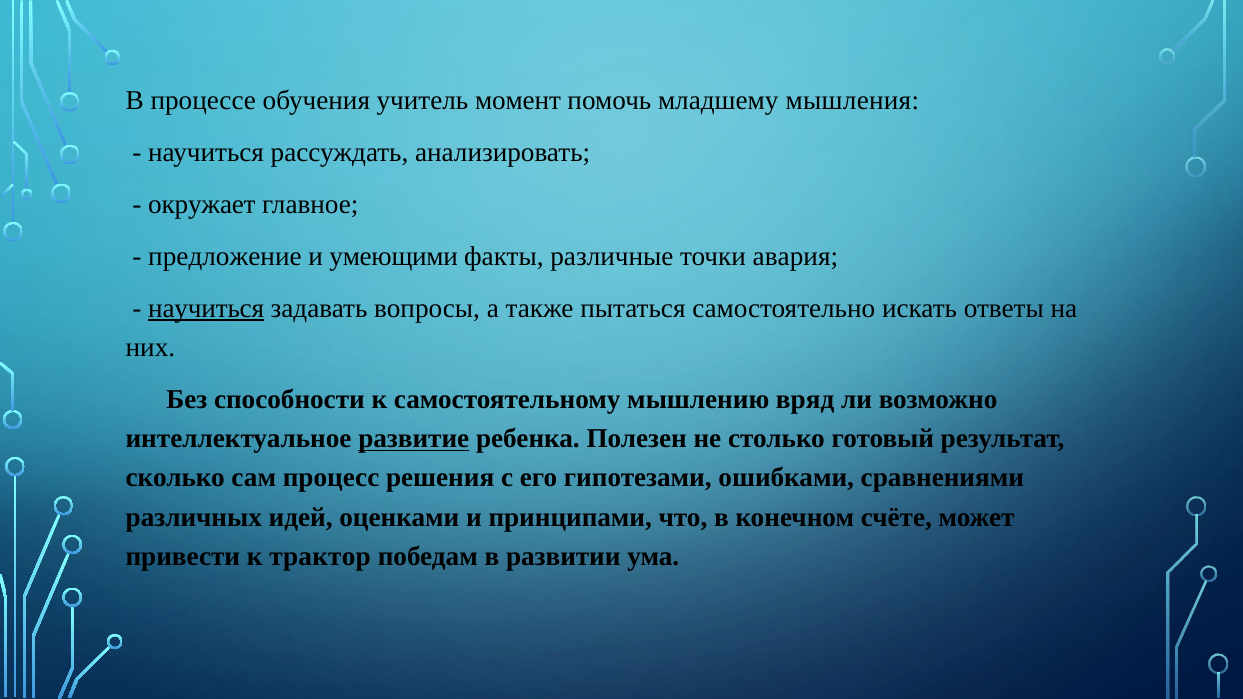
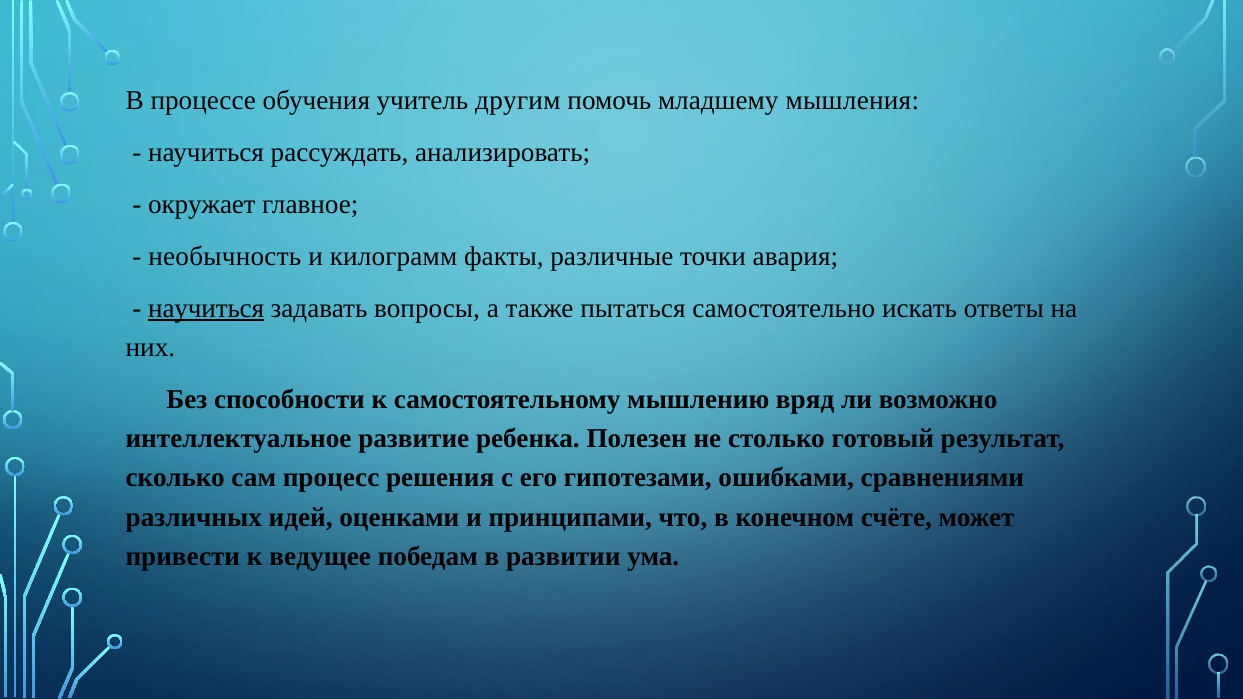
момент: момент -> другим (518, 100)
предложение: предложение -> необычность (225, 257)
умеющими: умеющими -> килограмм (393, 257)
развитие underline: present -> none (414, 439)
трактор: трактор -> ведущее (320, 556)
